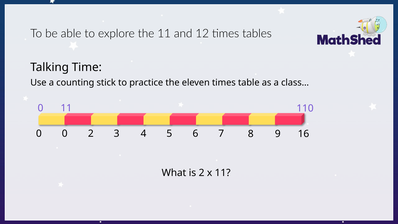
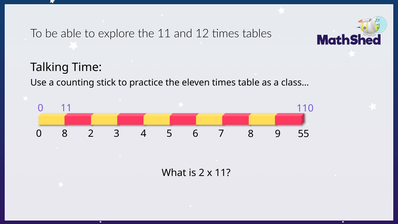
0 0: 0 -> 8 (65, 134)
16: 16 -> 55 (304, 134)
